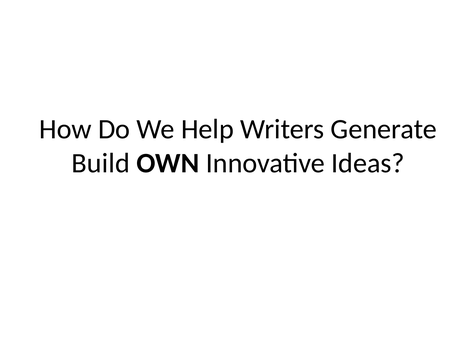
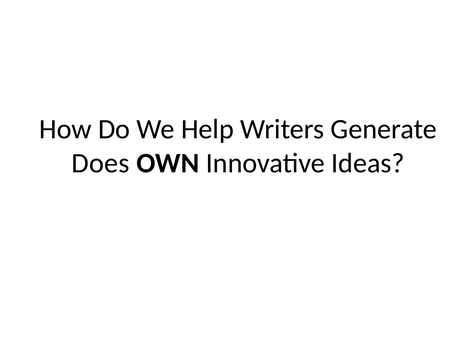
Build: Build -> Does (101, 163)
